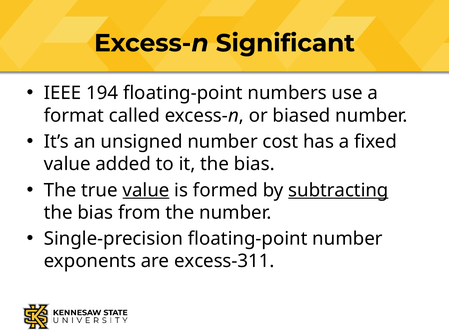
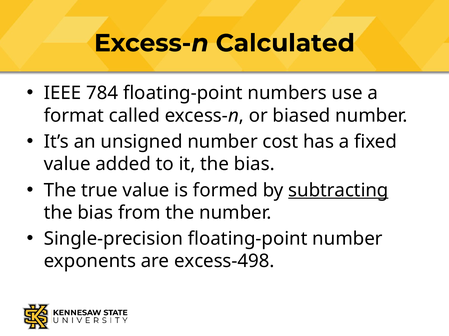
Significant: Significant -> Calculated (285, 43)
194: 194 -> 784 (102, 93)
value underline: present -> none (146, 191)
excess-311: excess-311 -> excess-498 (224, 262)
